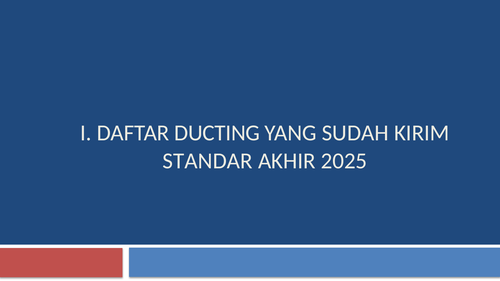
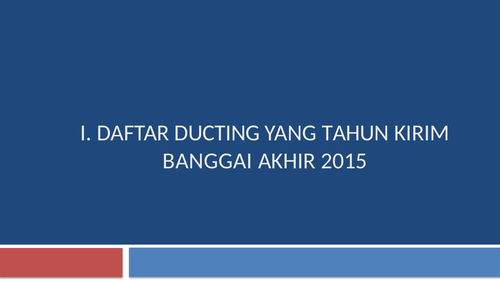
SUDAH: SUDAH -> TAHUN (355, 133)
STANDAR: STANDAR -> BANGGAI (208, 161)
2025: 2025 -> 2015 (344, 161)
